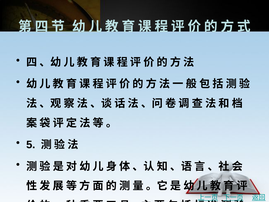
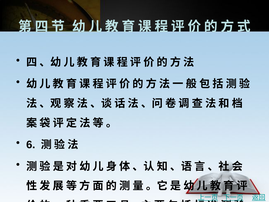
5: 5 -> 6 (31, 145)
